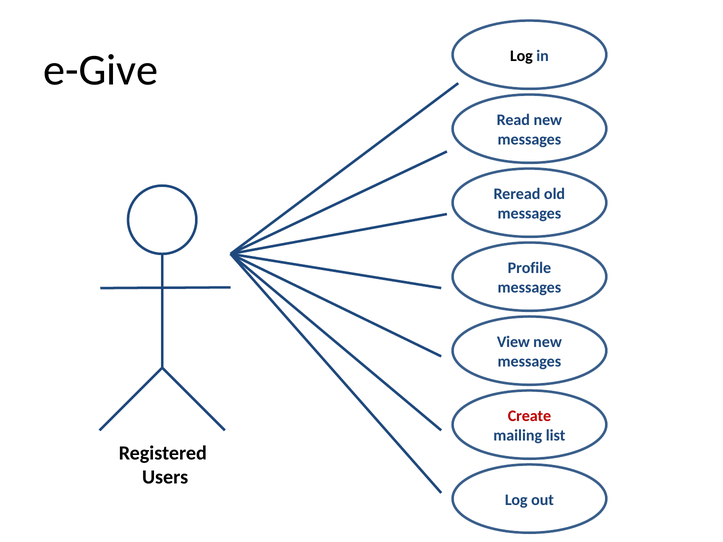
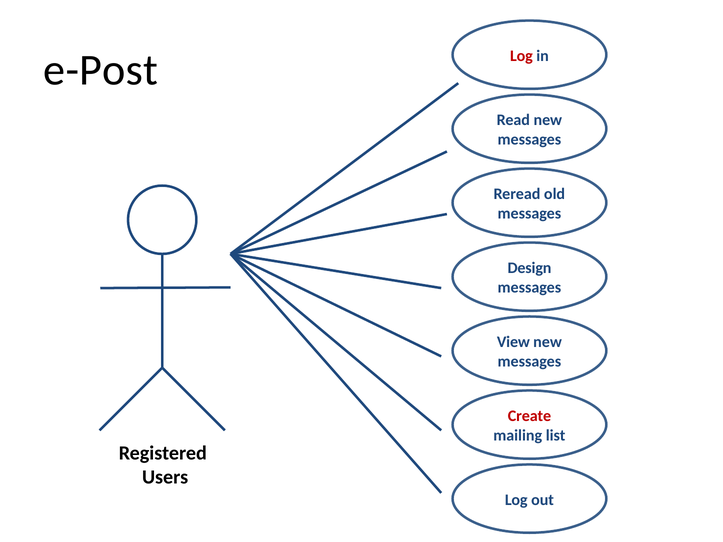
Log colour: black -> red (521, 56)
e-Give: e-Give -> e-Post (101, 70)
Profile: Profile -> Design (529, 268)
